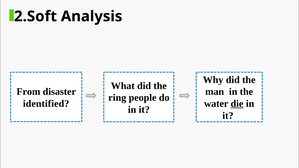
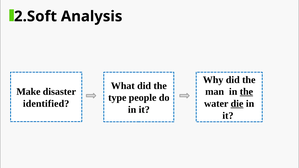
From: From -> Make (28, 92)
the underline: none -> present (246, 92)
ring: ring -> type (117, 98)
